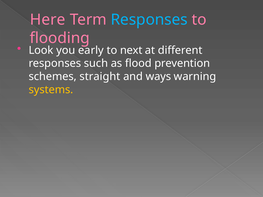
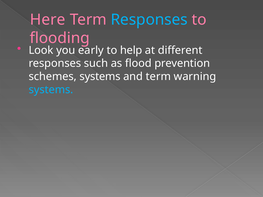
next: next -> help (131, 50)
schemes straight: straight -> systems (100, 77)
and ways: ways -> term (158, 77)
systems colour: yellow -> light blue (51, 90)
